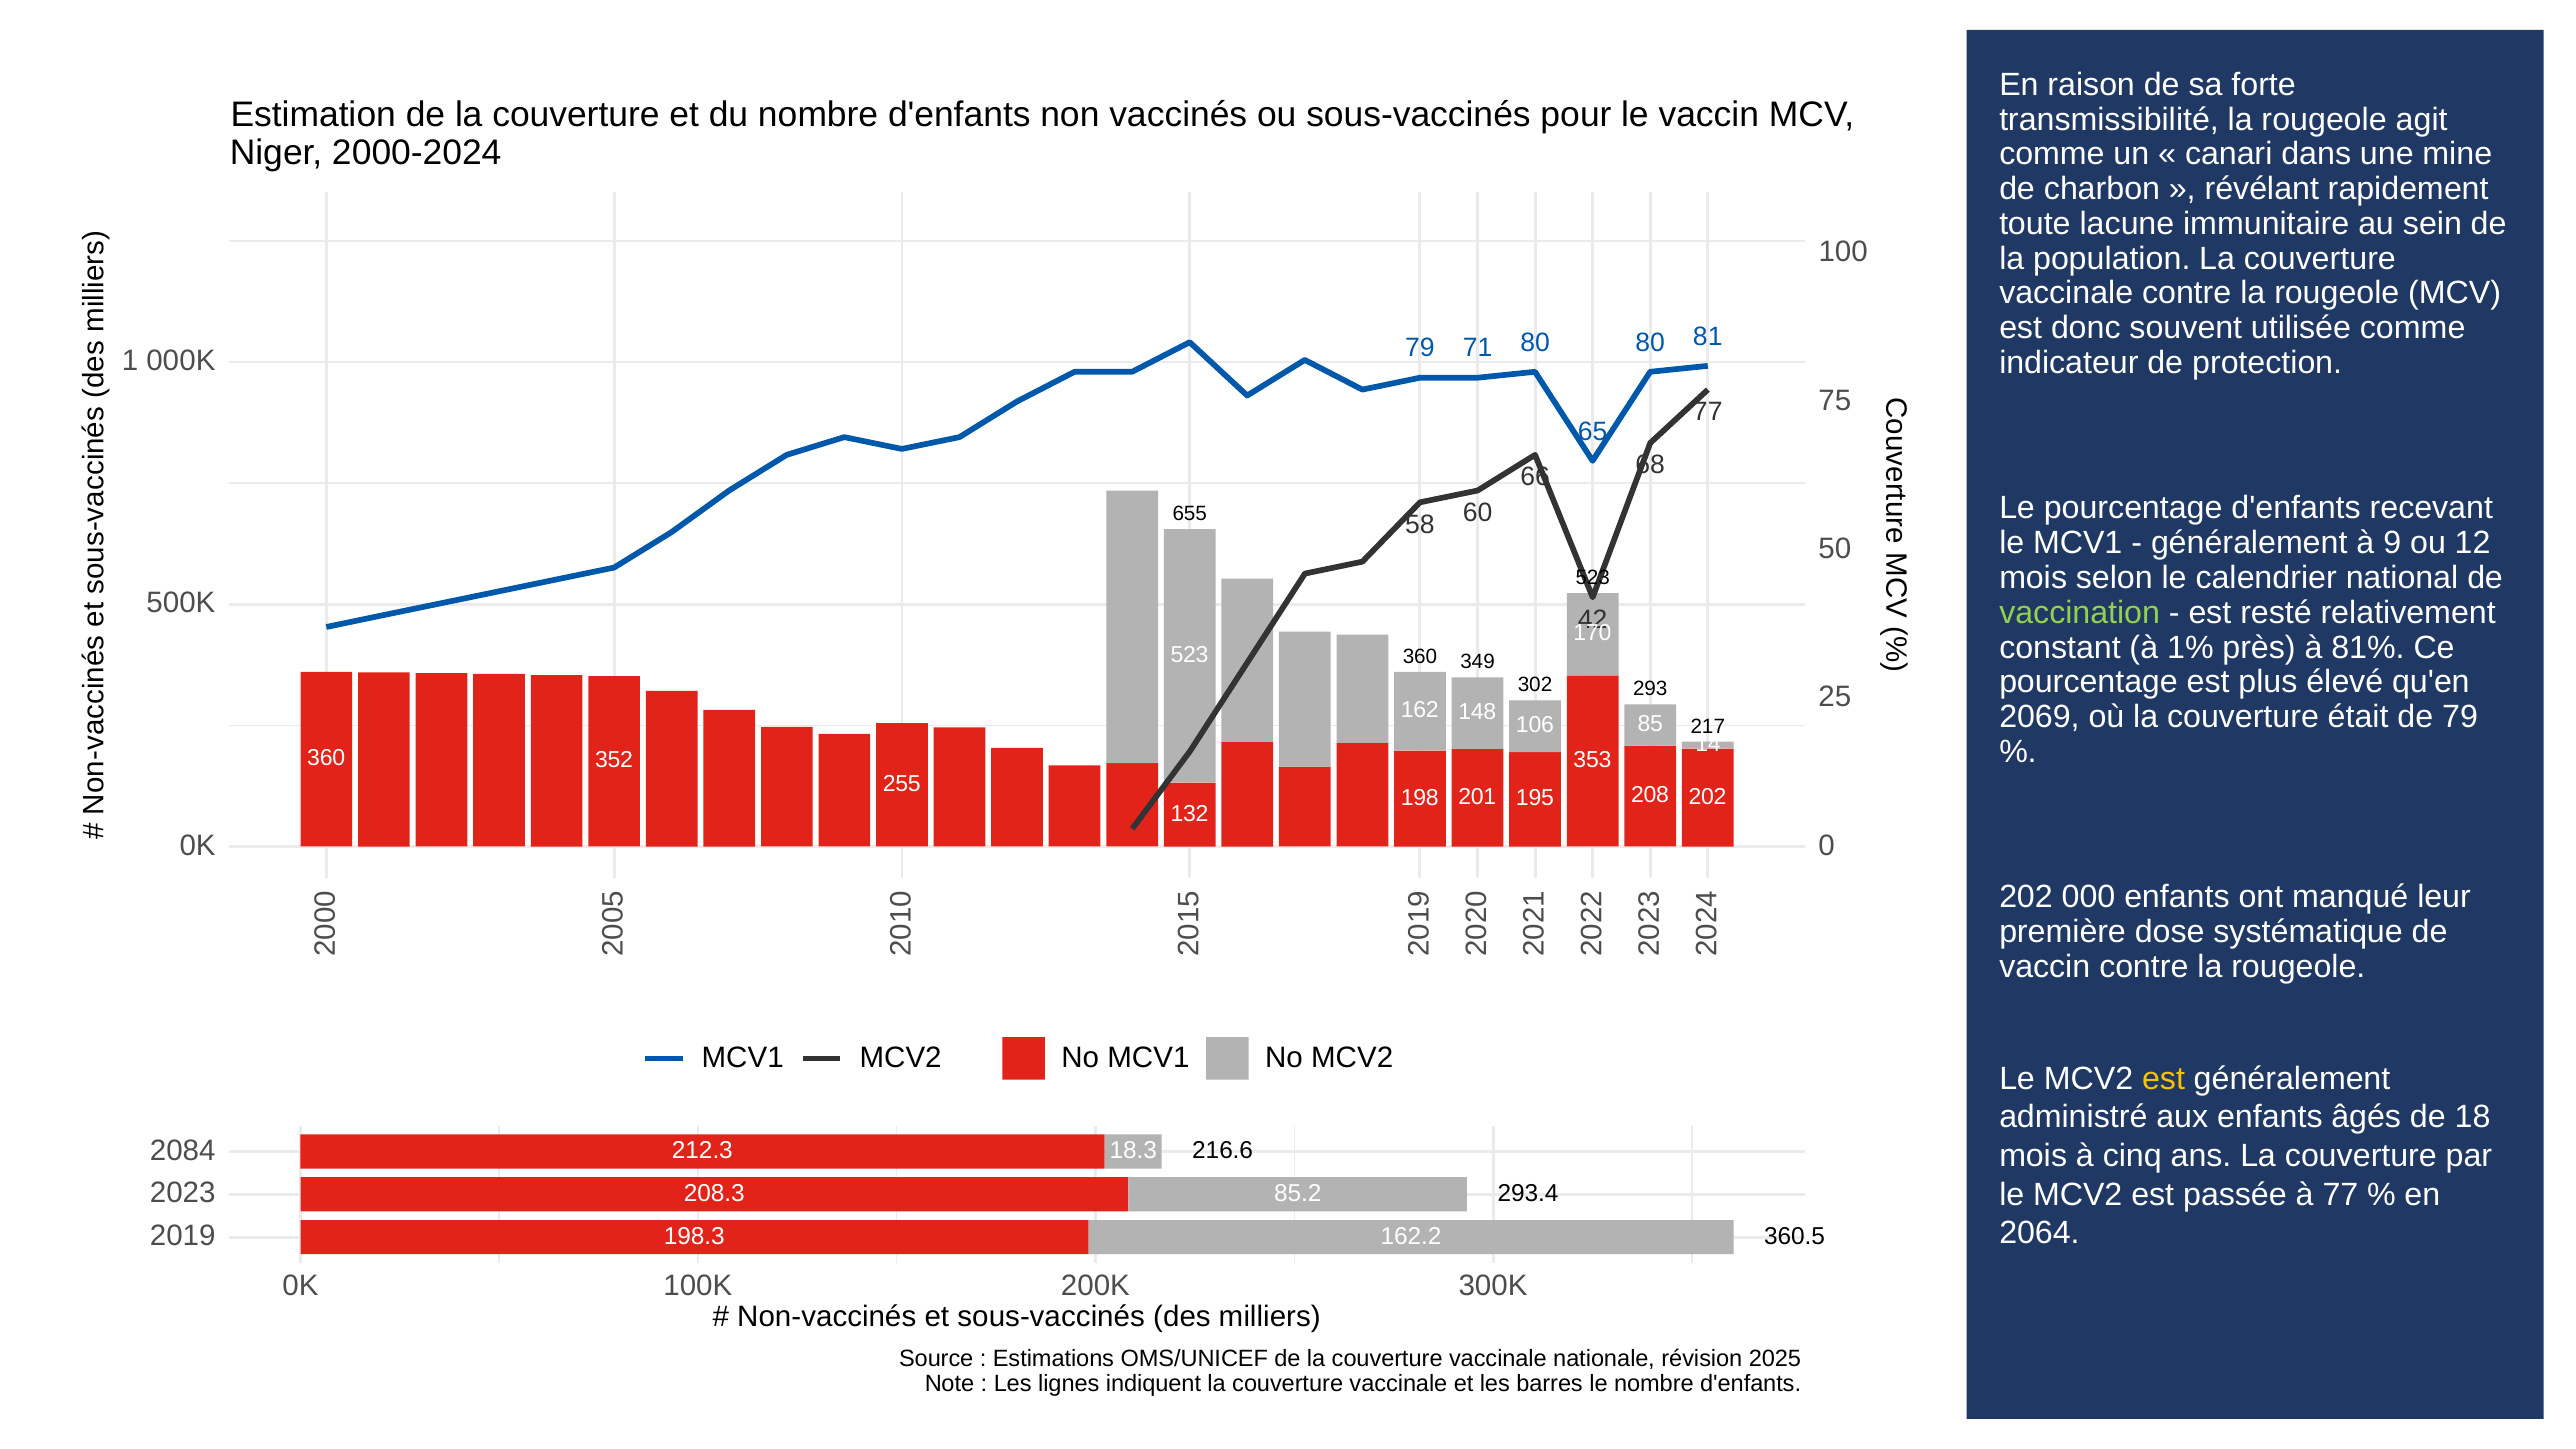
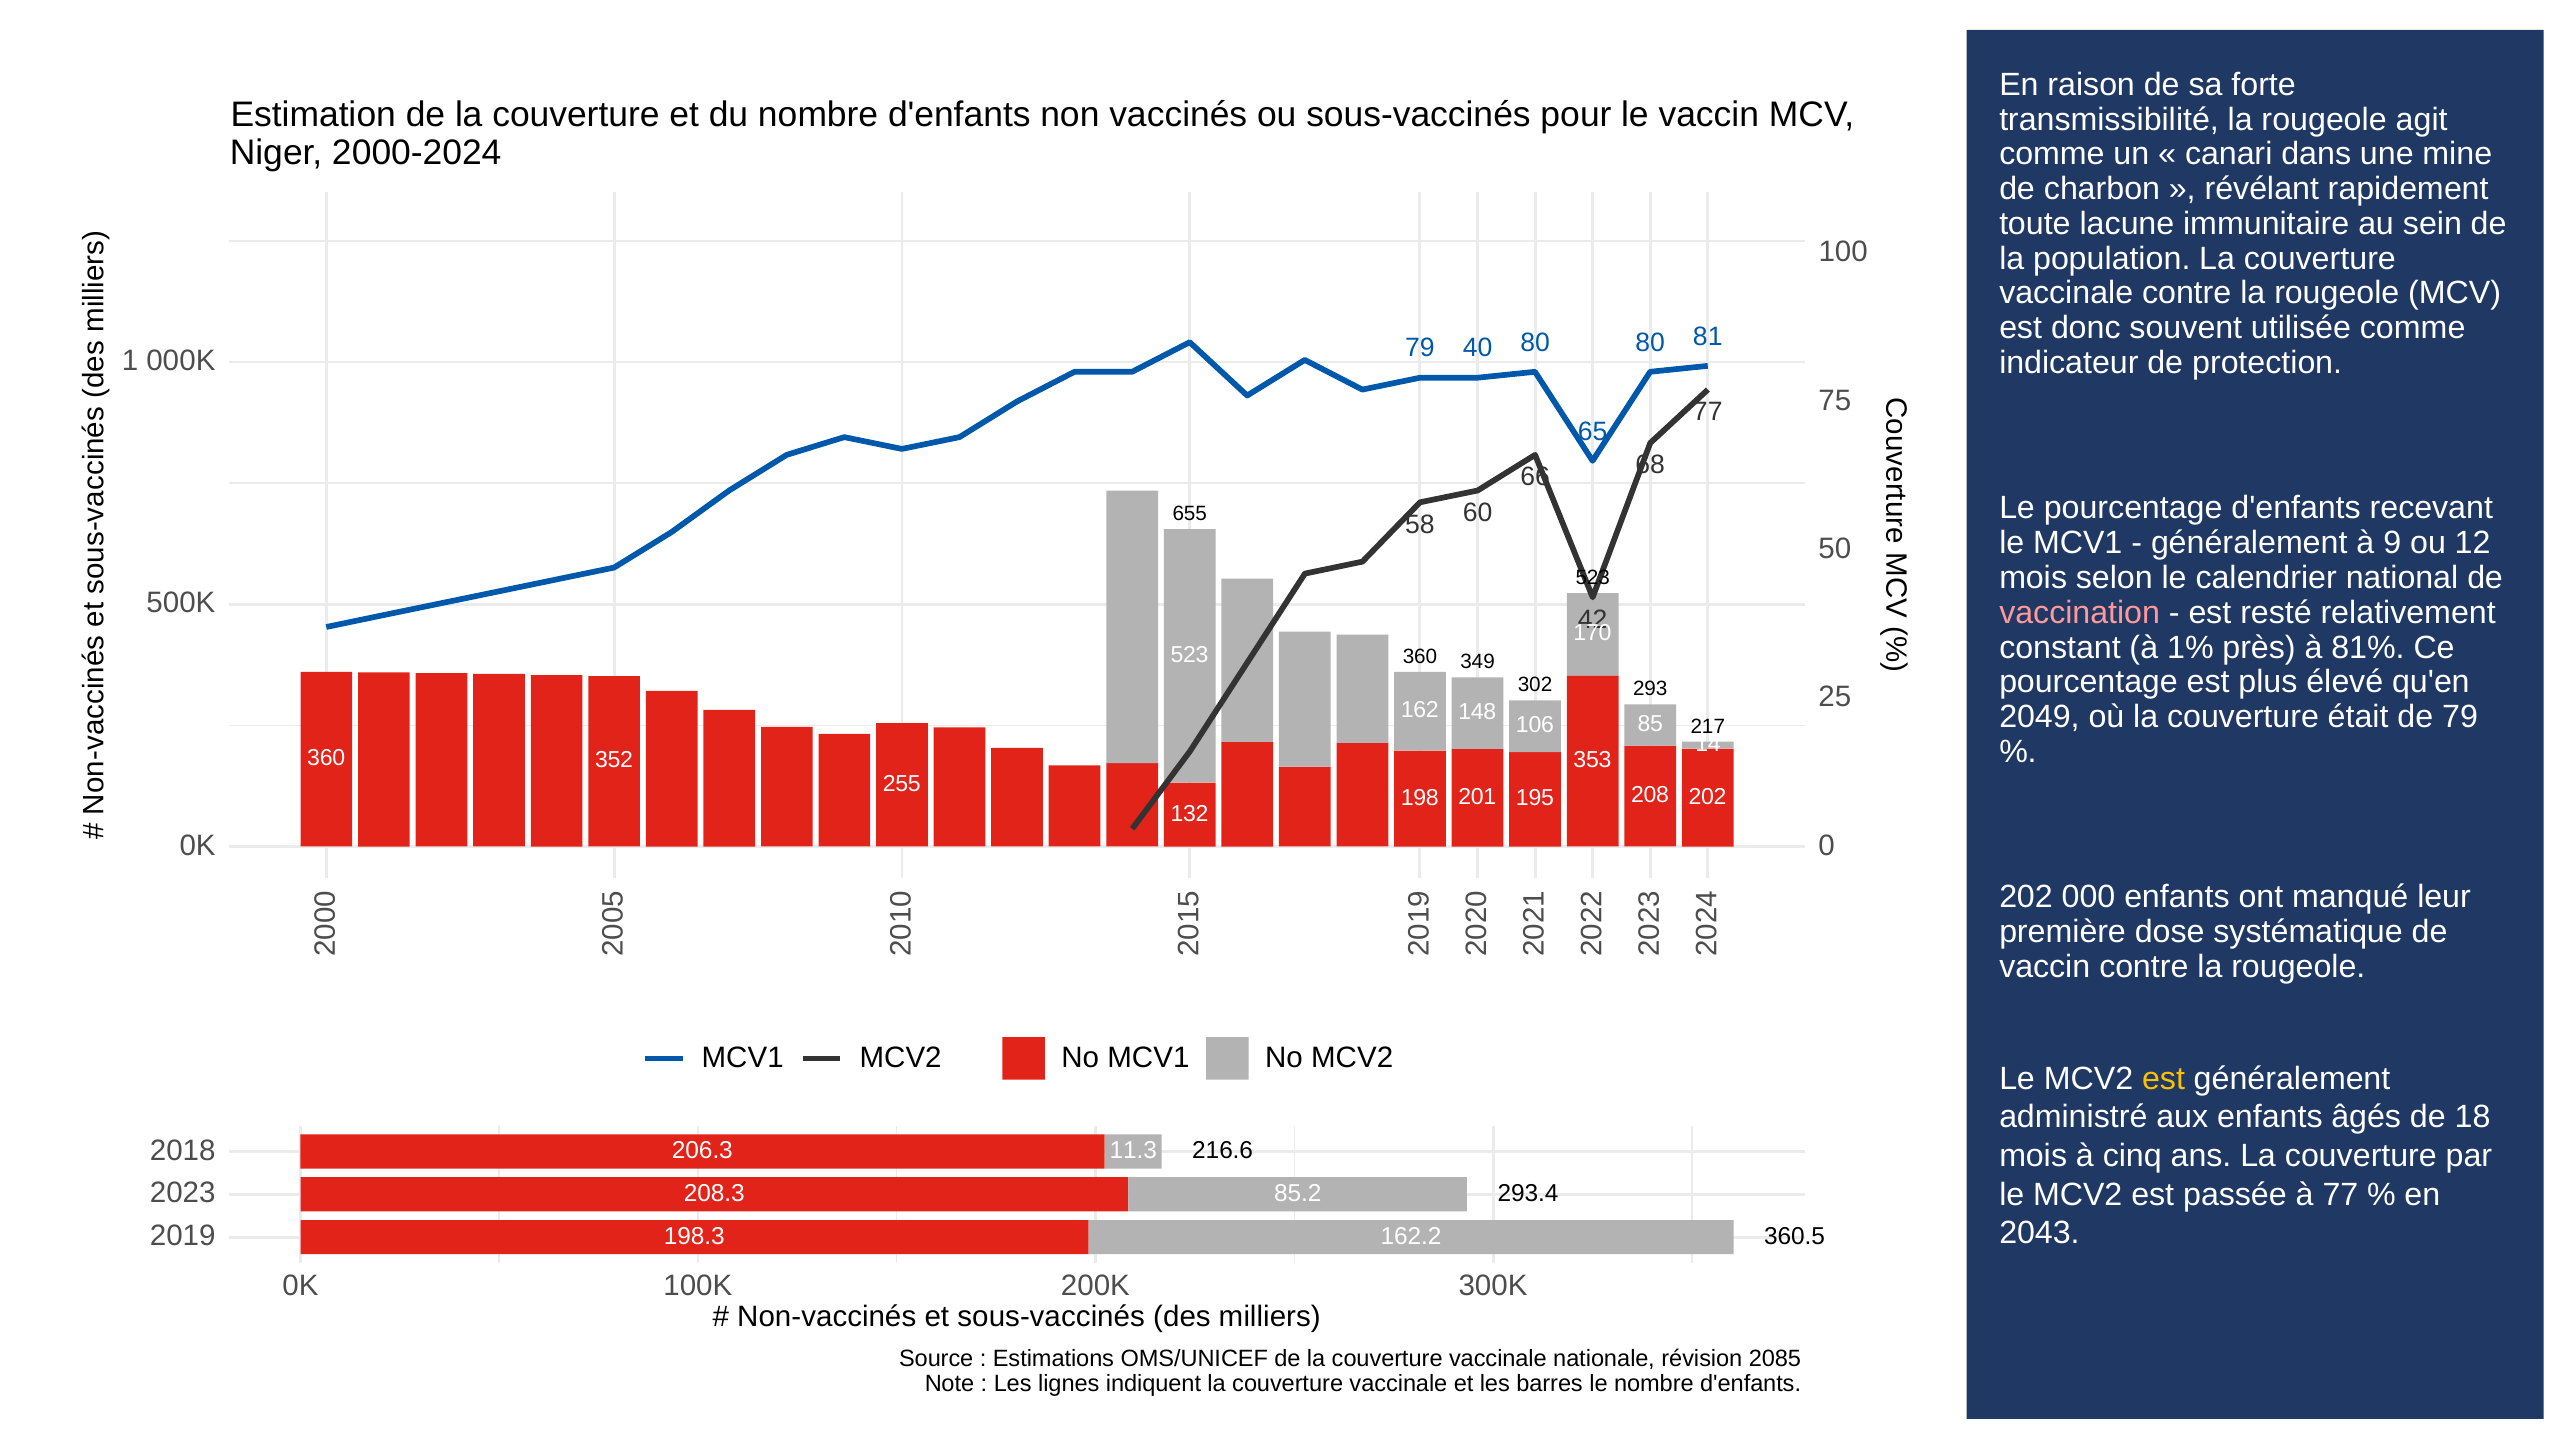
71: 71 -> 40 (1478, 348)
vaccination colour: light green -> pink (2080, 613)
2069: 2069 -> 2049 (2039, 717)
2084: 2084 -> 2018 (183, 1150)
212.3: 212.3 -> 206.3 (702, 1151)
18.3: 18.3 -> 11.3 (1133, 1151)
2064: 2064 -> 2043 (2039, 1233)
2025: 2025 -> 2085 (1775, 1359)
